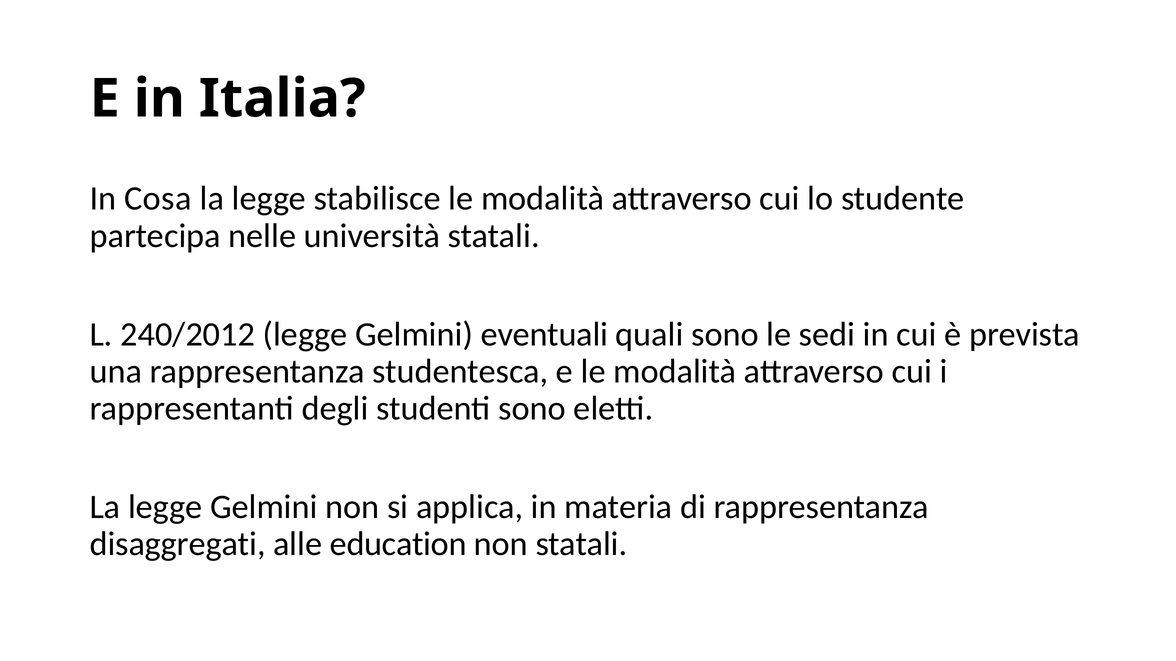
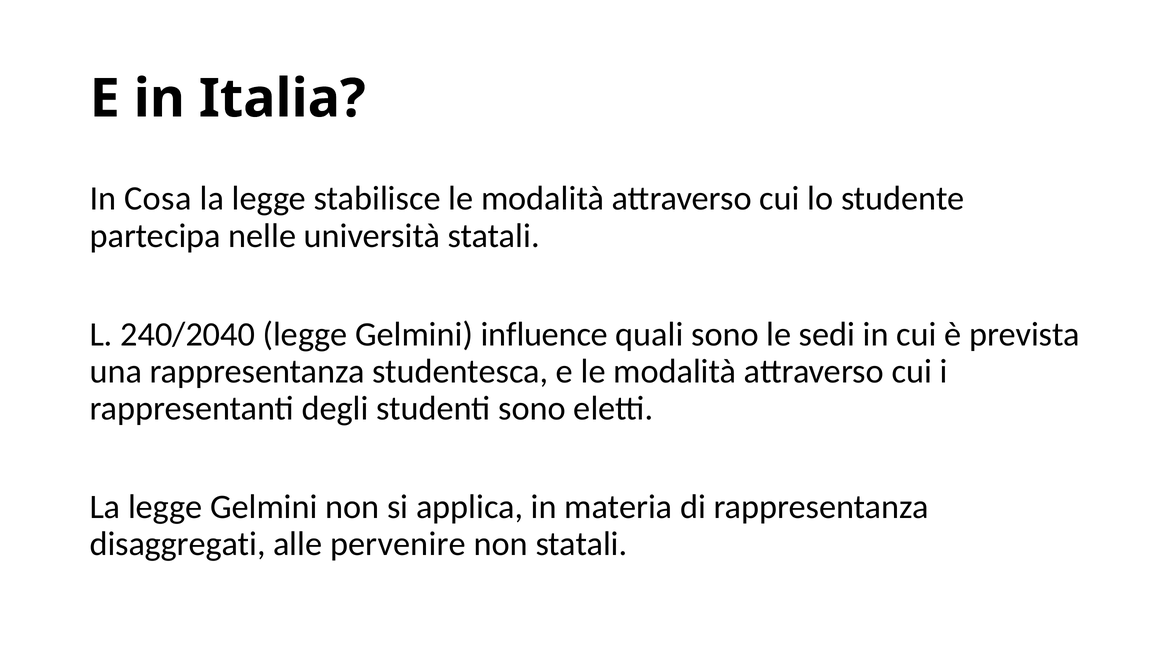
240/2012: 240/2012 -> 240/2040 (188, 334)
eventuali: eventuali -> influence (544, 334)
education: education -> pervenire (398, 544)
